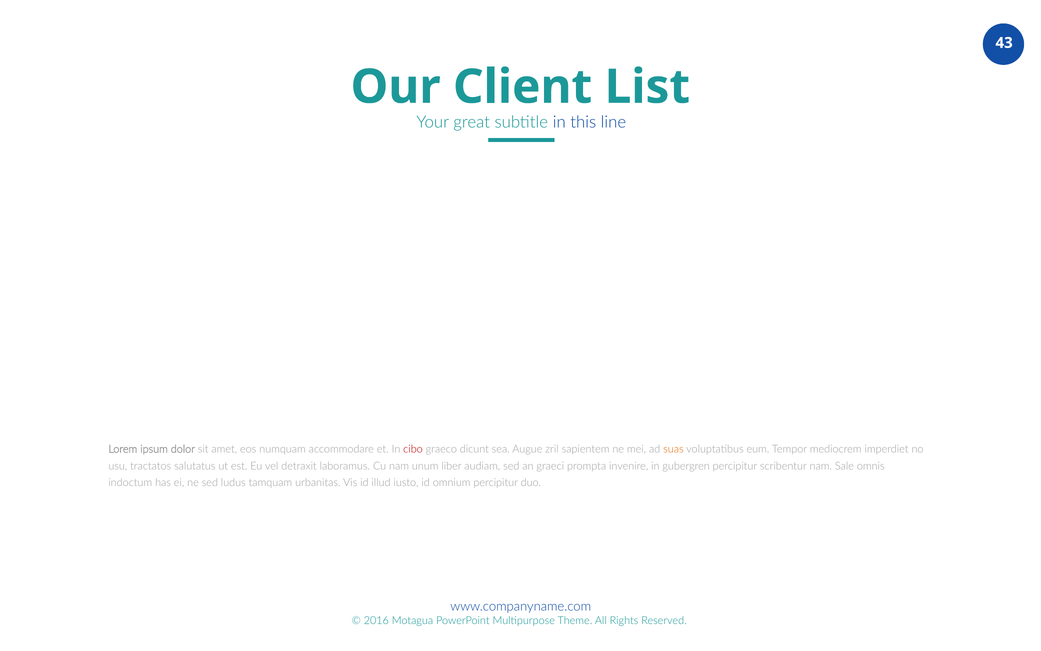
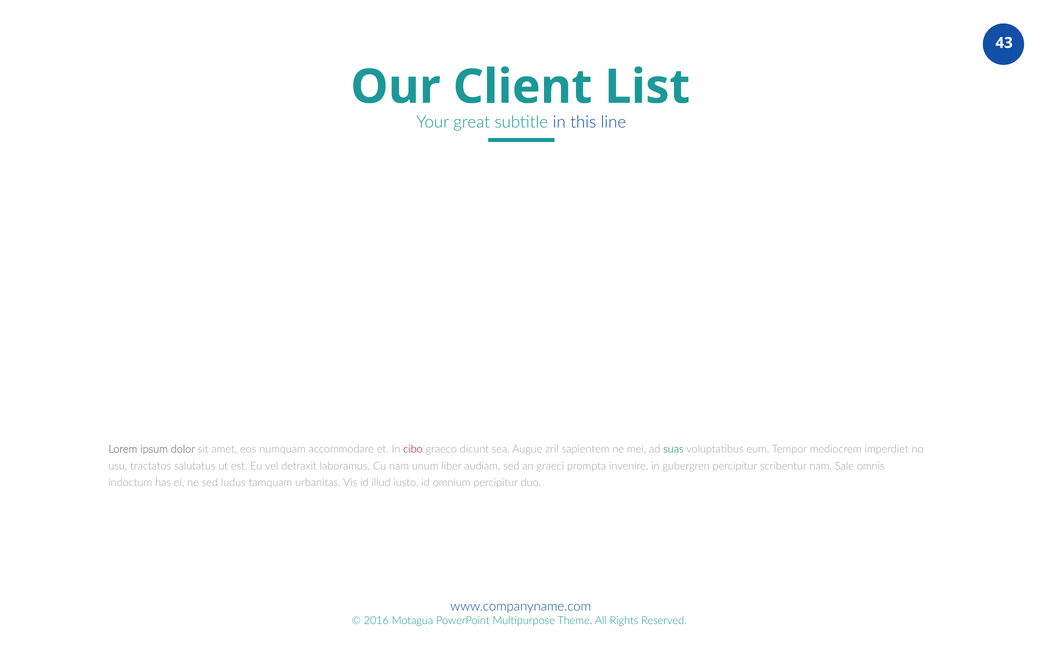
suas colour: orange -> green (673, 449)
